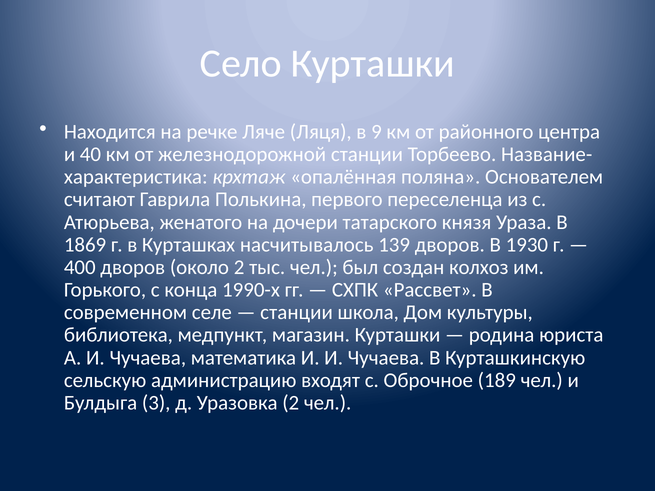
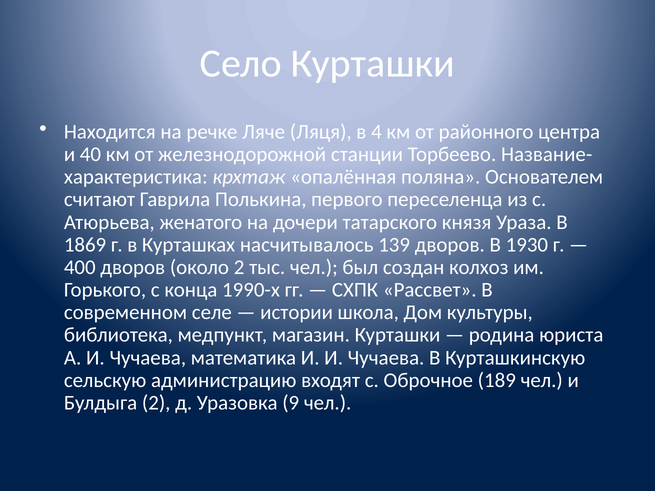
9: 9 -> 4 (376, 132)
станции: станции -> истории (297, 313)
Булдыга 3: 3 -> 2 (156, 403)
Уразовка 2: 2 -> 9 (291, 403)
